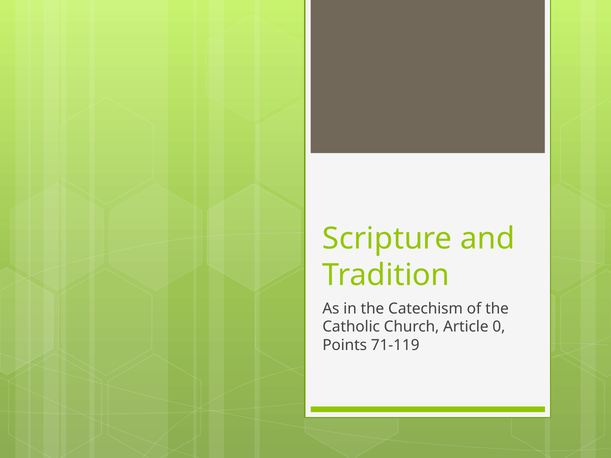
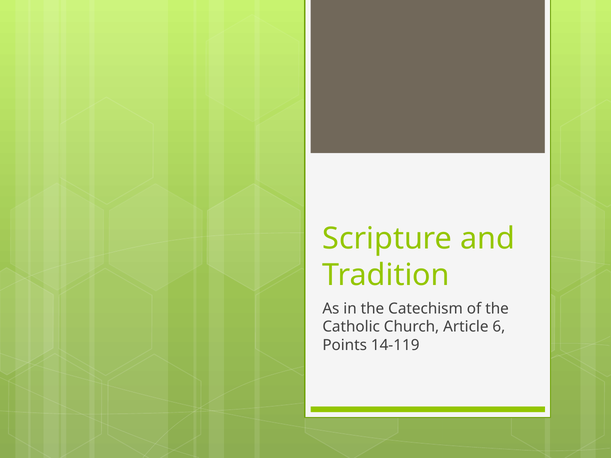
0: 0 -> 6 (499, 327)
71-119: 71-119 -> 14-119 (395, 345)
